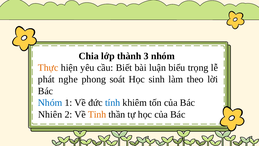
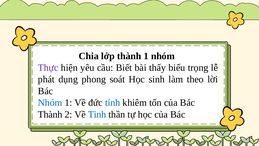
thành 3: 3 -> 1 (146, 56)
Thực colour: orange -> purple (48, 68)
luận: luận -> thấy (158, 68)
nghe: nghe -> dụng (68, 79)
Nhiên: Nhiên -> Thành (50, 114)
Tinh colour: orange -> blue (97, 114)
